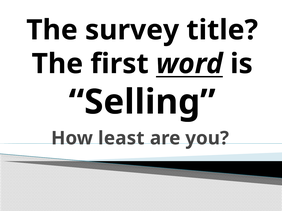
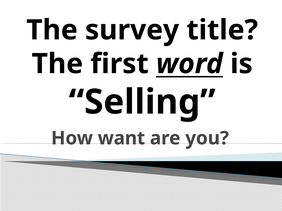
least: least -> want (121, 139)
